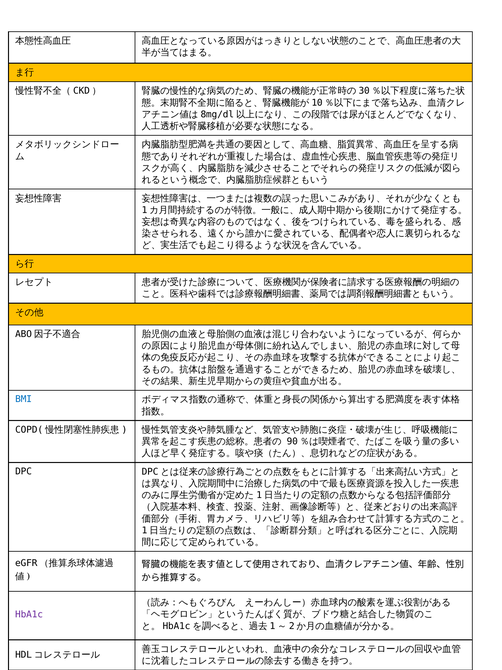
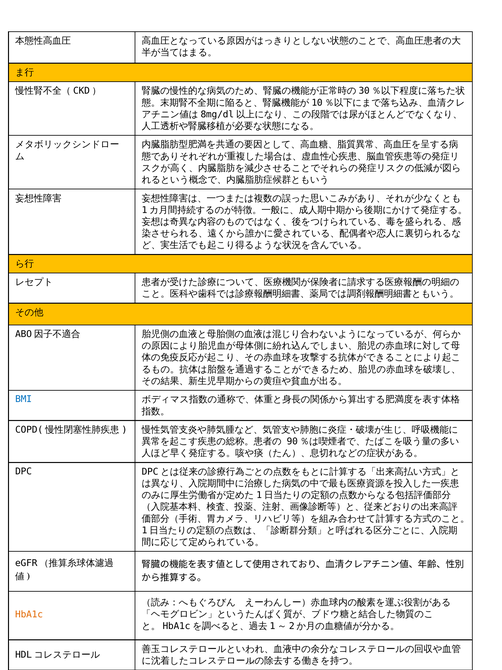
HbA1c colour: purple -> orange (29, 614)
